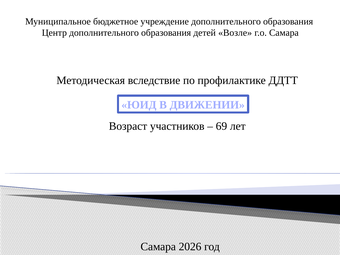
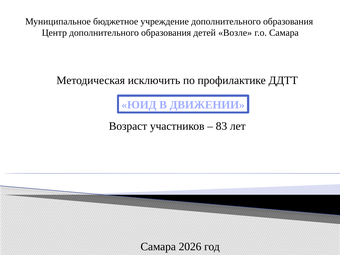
вследствие: вследствие -> исключить (154, 80)
69: 69 -> 83 (221, 126)
